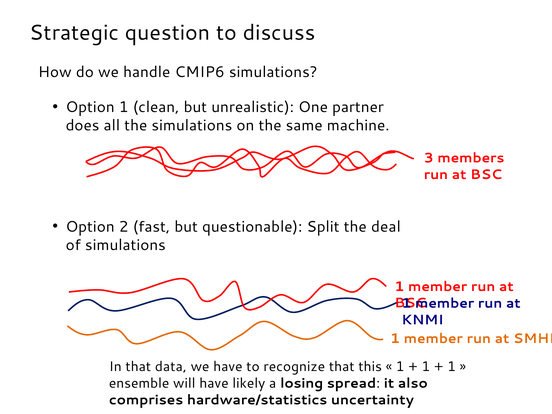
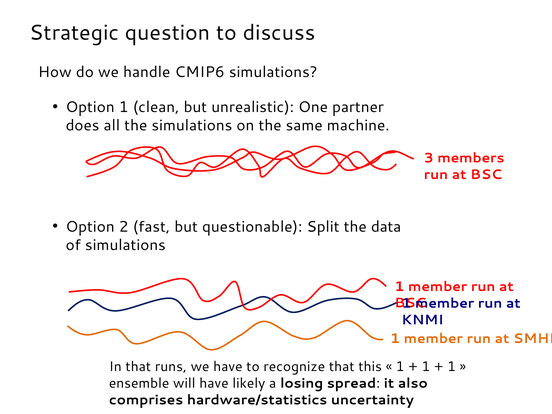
deal: deal -> data (386, 227)
data: data -> runs (171, 367)
